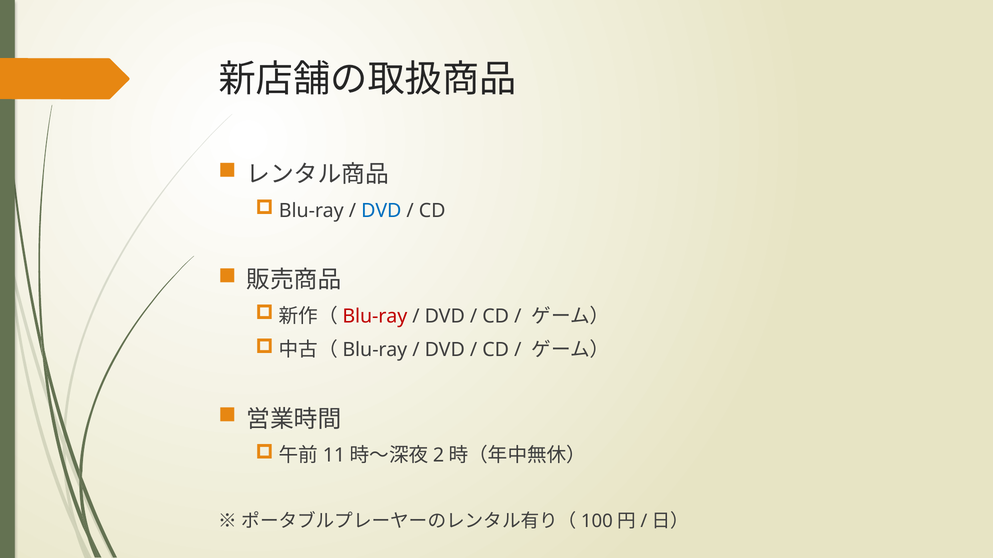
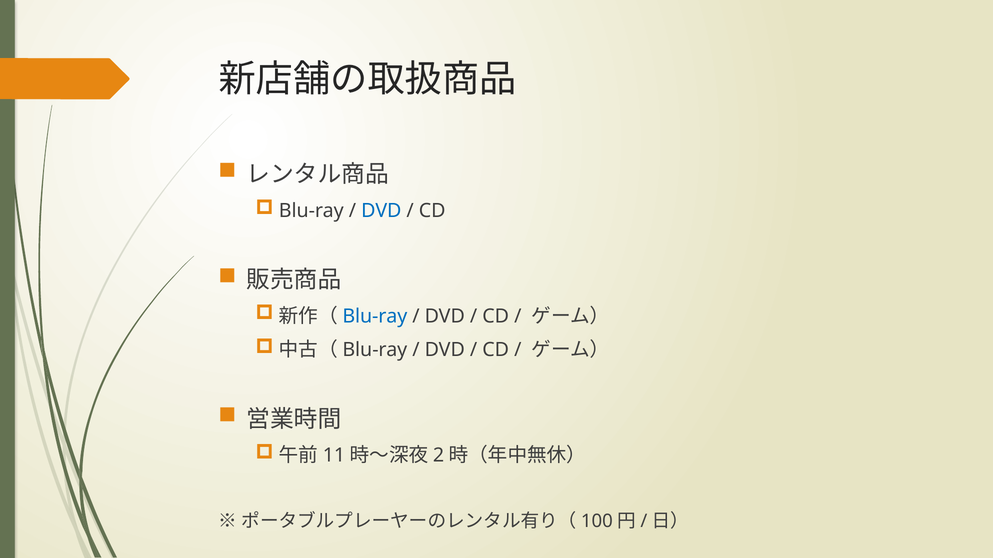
Blu-ray colour: red -> blue (375, 316)
